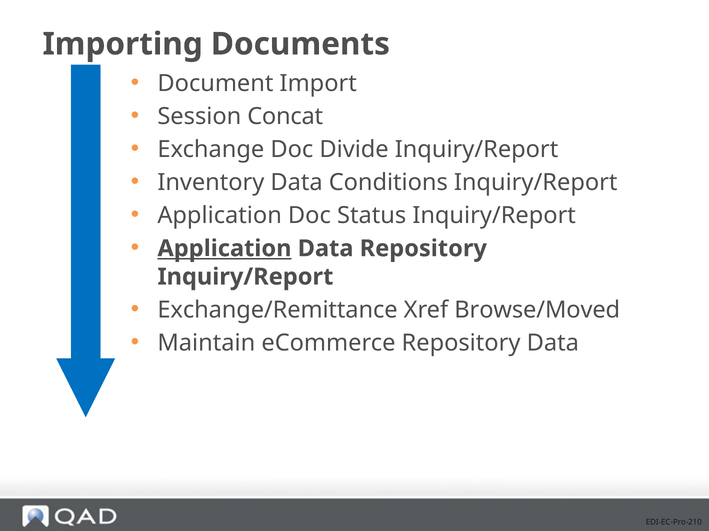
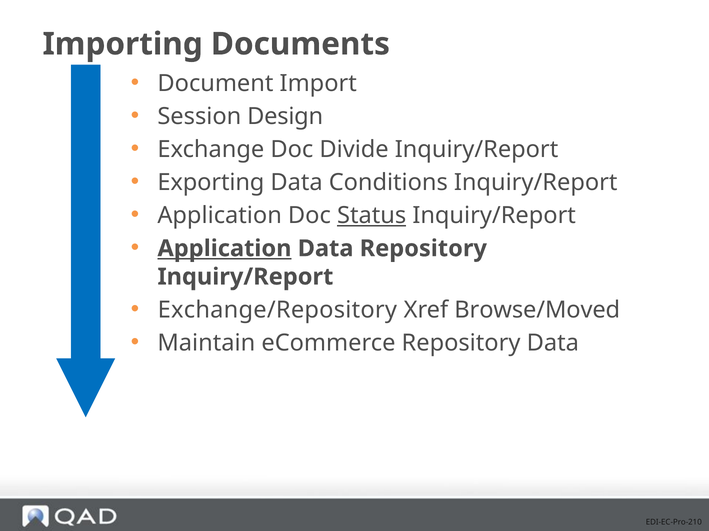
Concat: Concat -> Design (285, 116)
Inventory: Inventory -> Exporting (211, 183)
Status underline: none -> present (372, 216)
Exchange/Remittance: Exchange/Remittance -> Exchange/Repository (277, 310)
